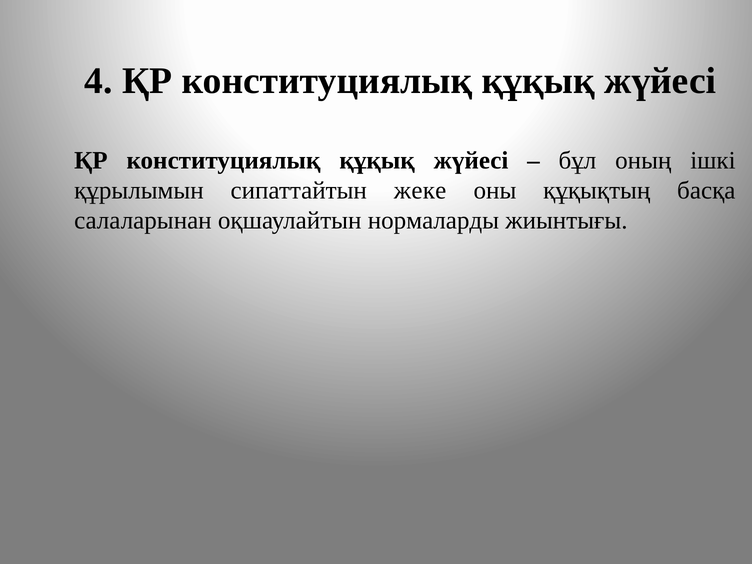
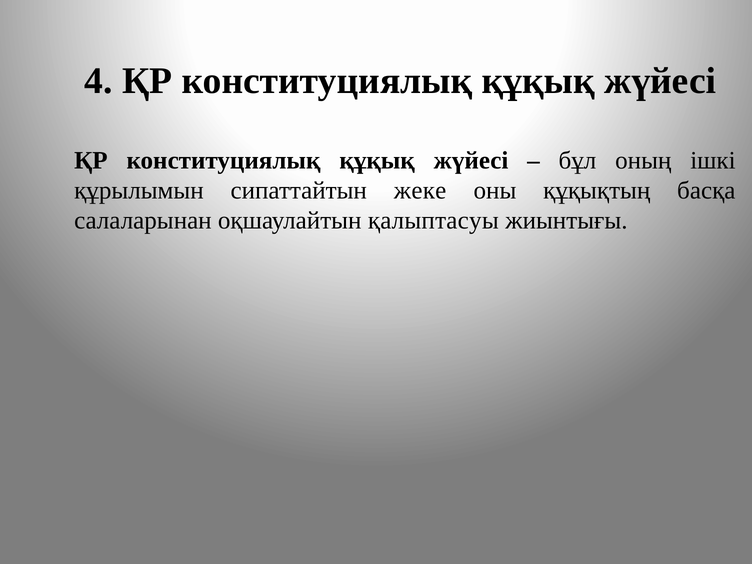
нормаларды: нормаларды -> қалыптасуы (433, 221)
